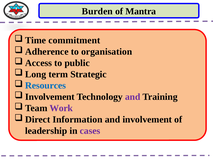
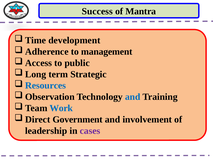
Burden: Burden -> Success (97, 11)
commitment: commitment -> development (74, 40)
organisation: organisation -> management (107, 52)
Involvement: Involvement -> Observation (50, 97)
and colour: purple -> blue (133, 97)
Work colour: purple -> blue (61, 109)
Information: Information -> Government (78, 120)
